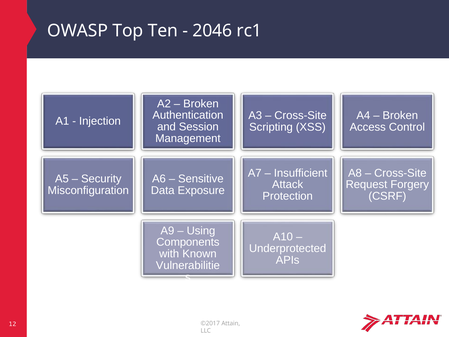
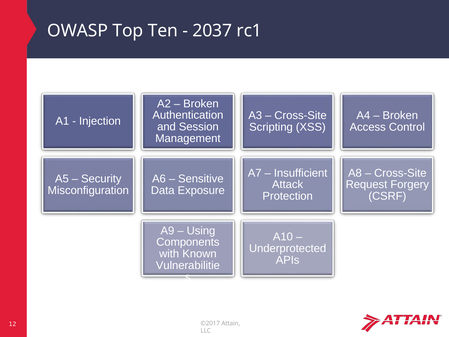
2046: 2046 -> 2037 (212, 31)
